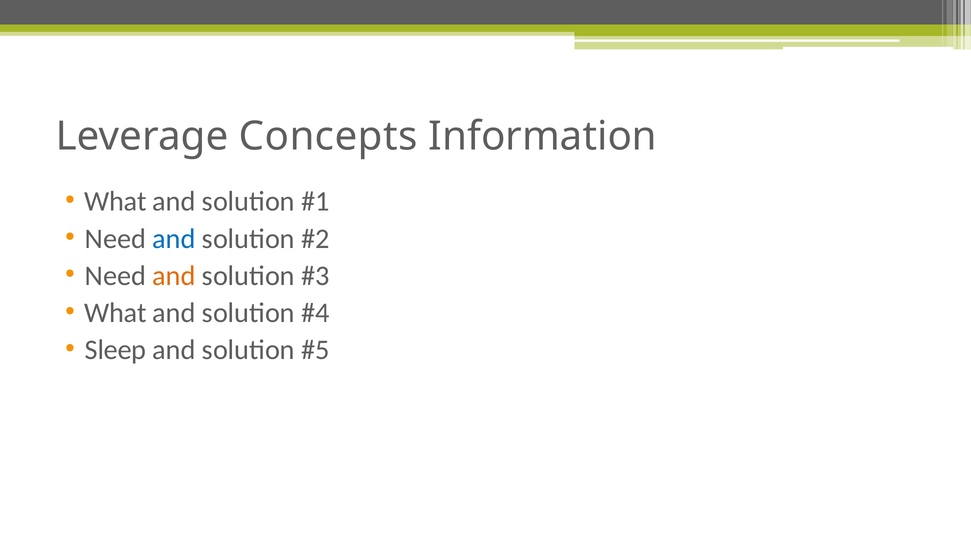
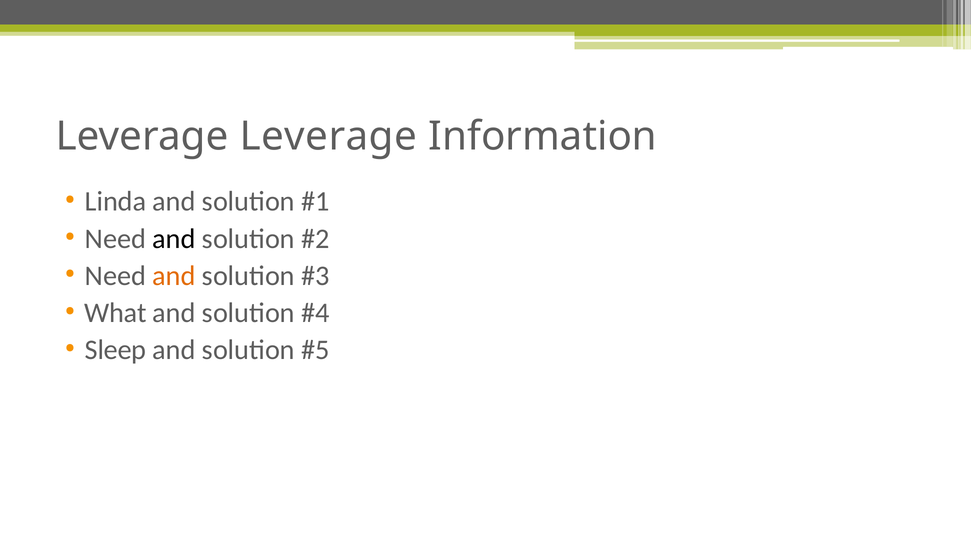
Leverage Concepts: Concepts -> Leverage (328, 136)
What: What -> Linda (116, 202)
and colour: blue -> black (174, 239)
